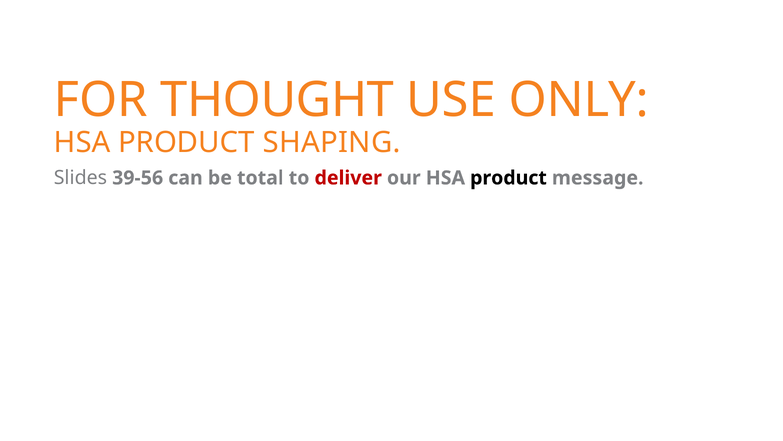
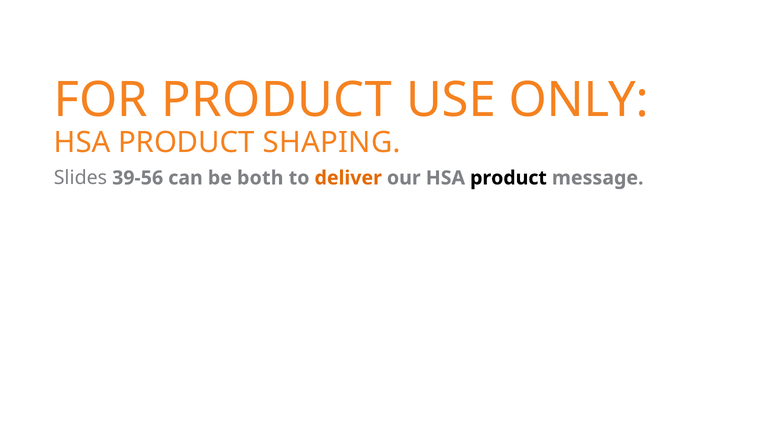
FOR THOUGHT: THOUGHT -> PRODUCT (277, 100)
total: total -> both (260, 178)
deliver colour: red -> orange (348, 178)
